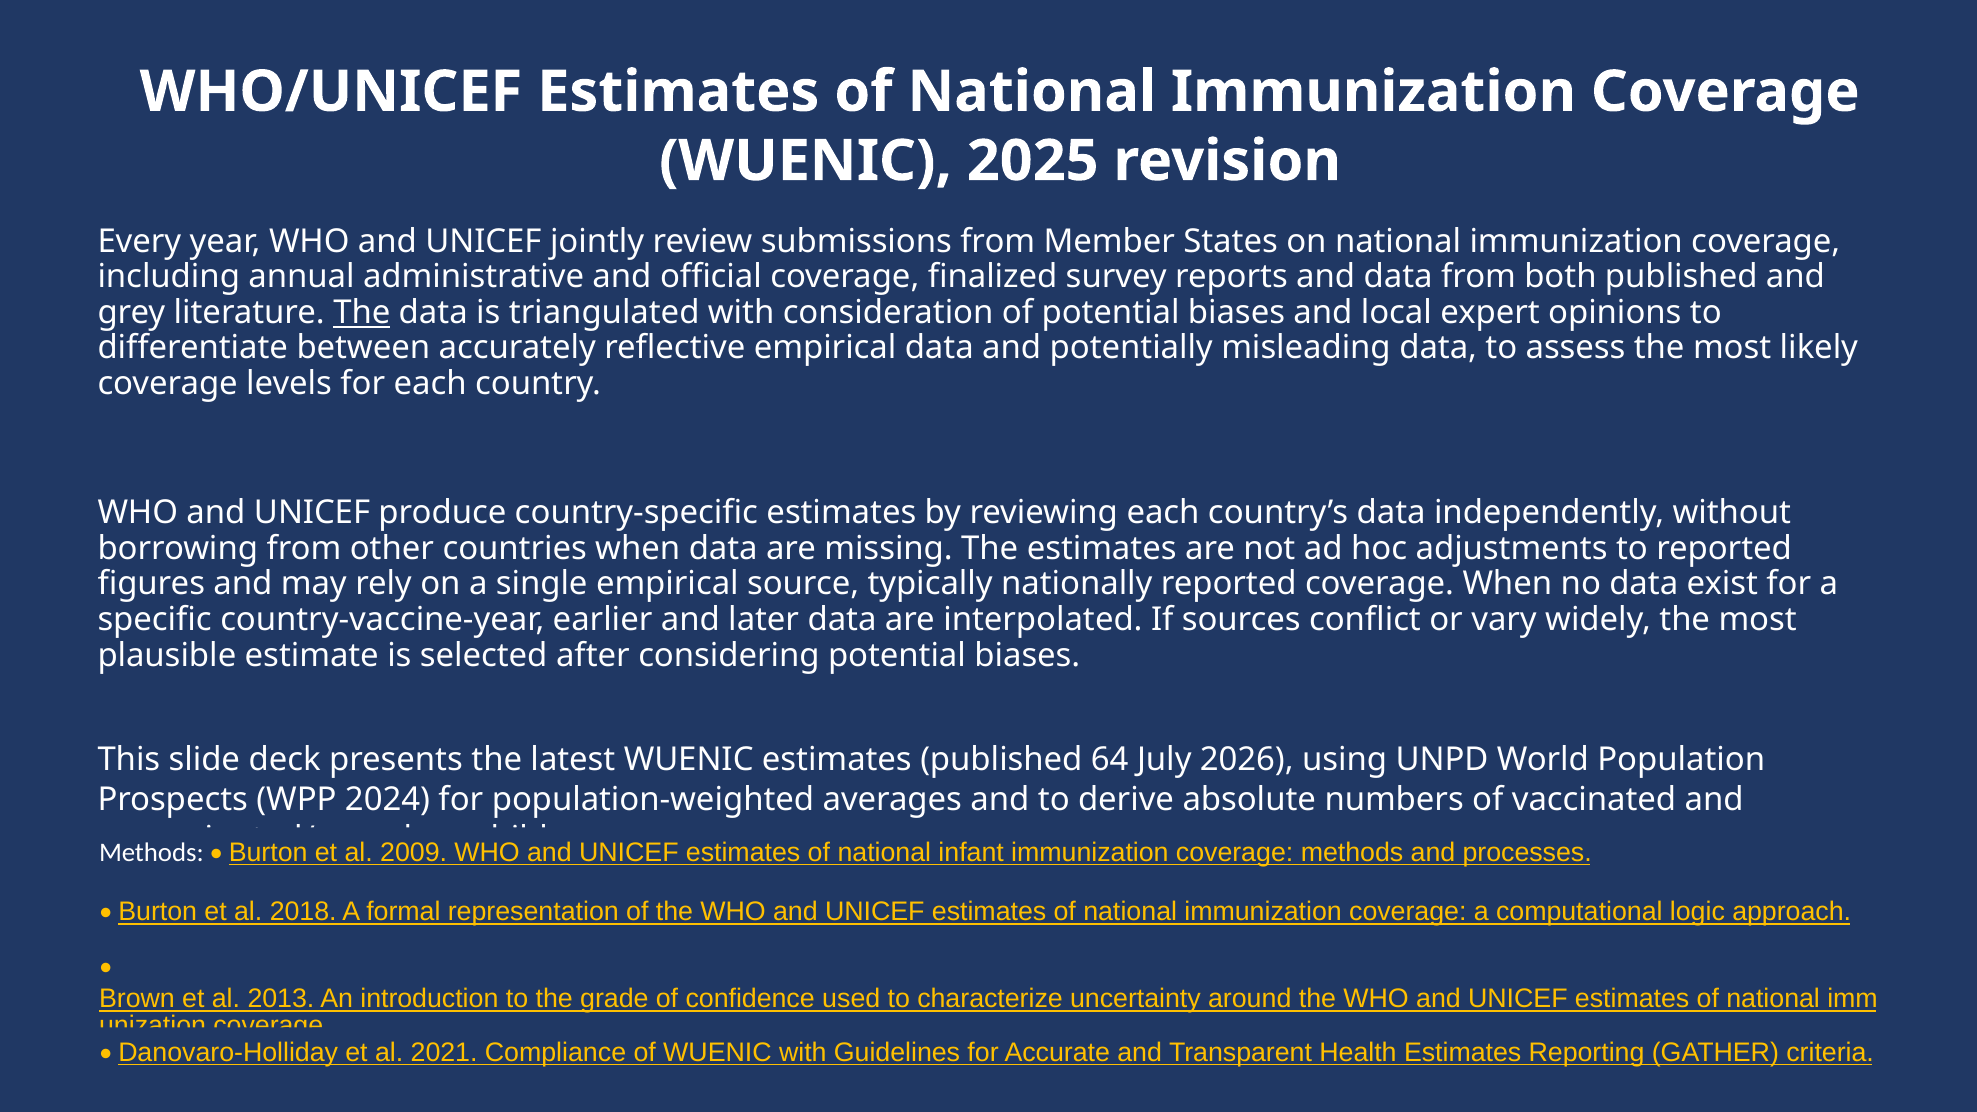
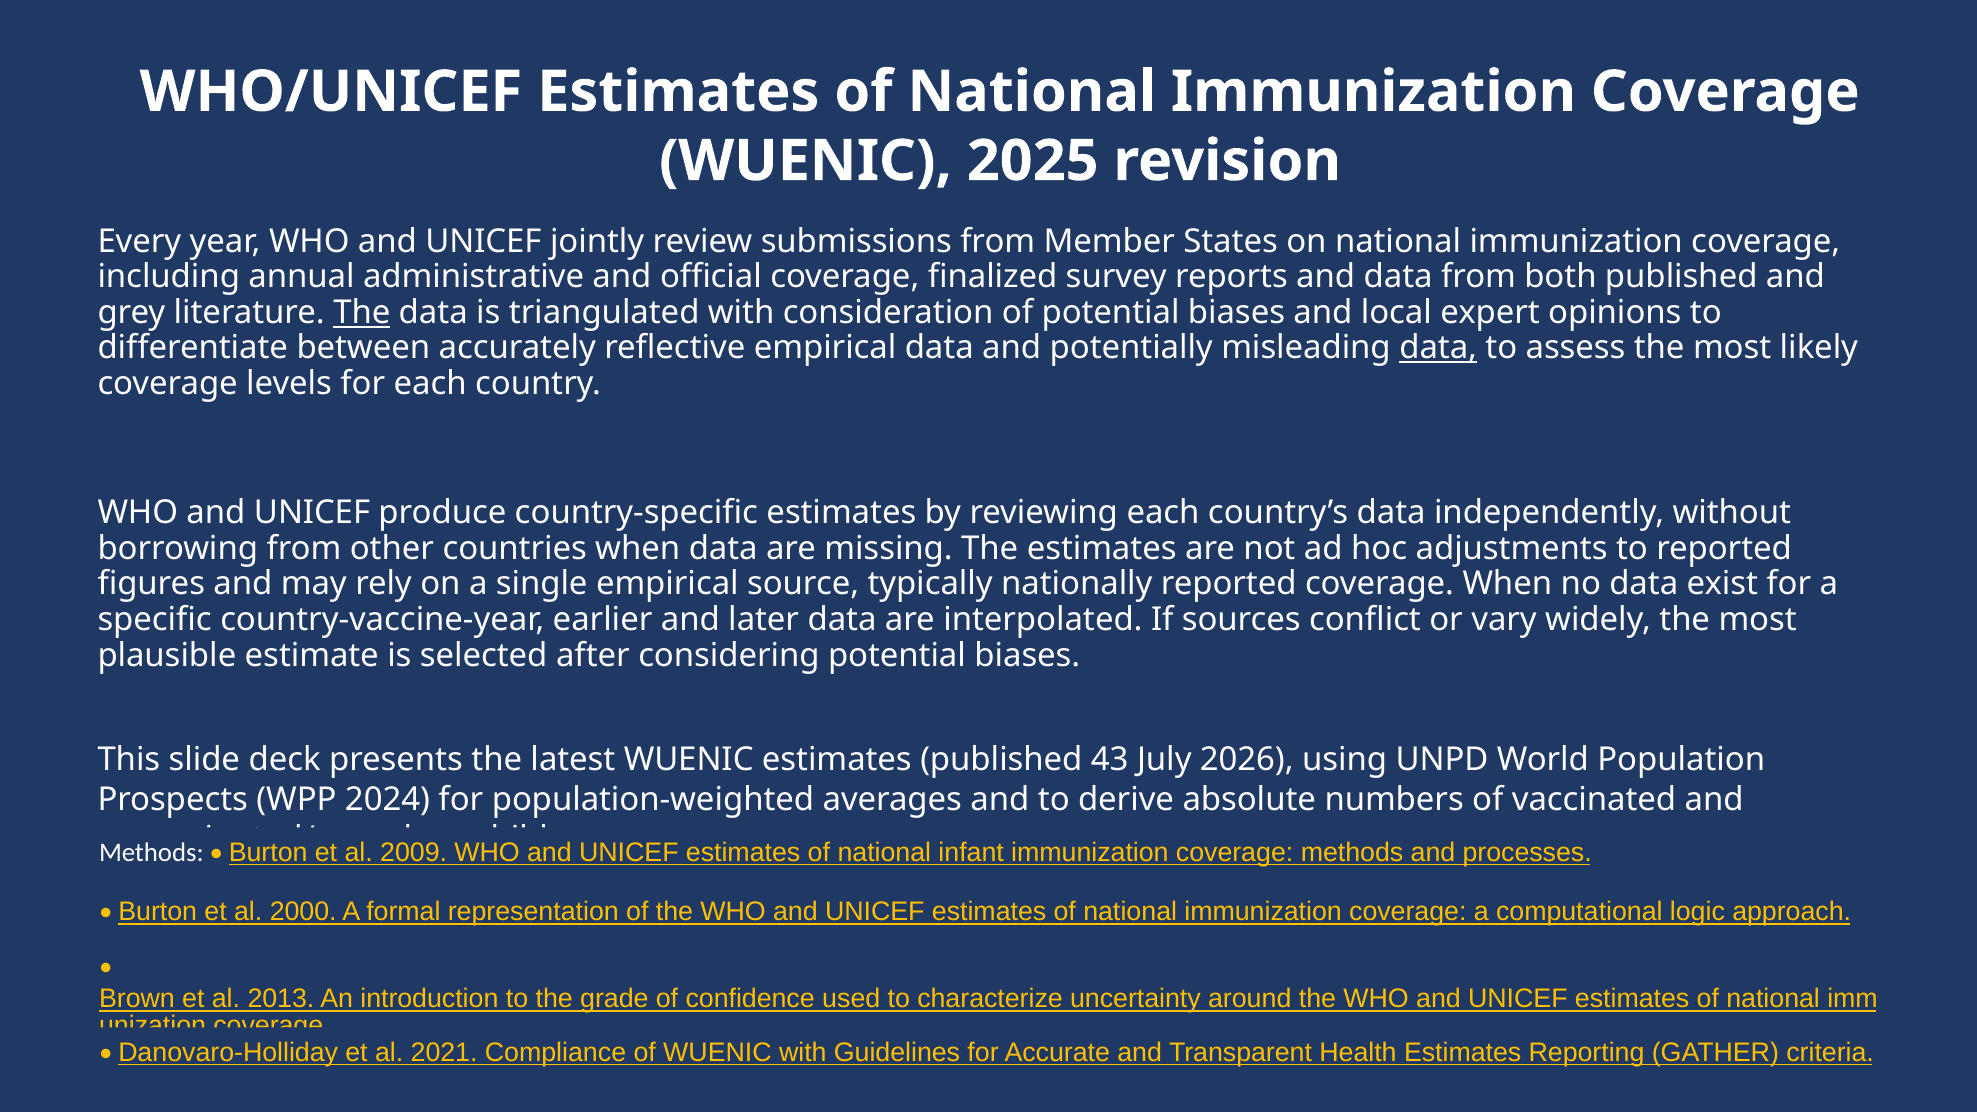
data underline: none -> present (1438, 348)
64: 64 -> 43 (1110, 760)
2018: 2018 -> 2000 (303, 912)
